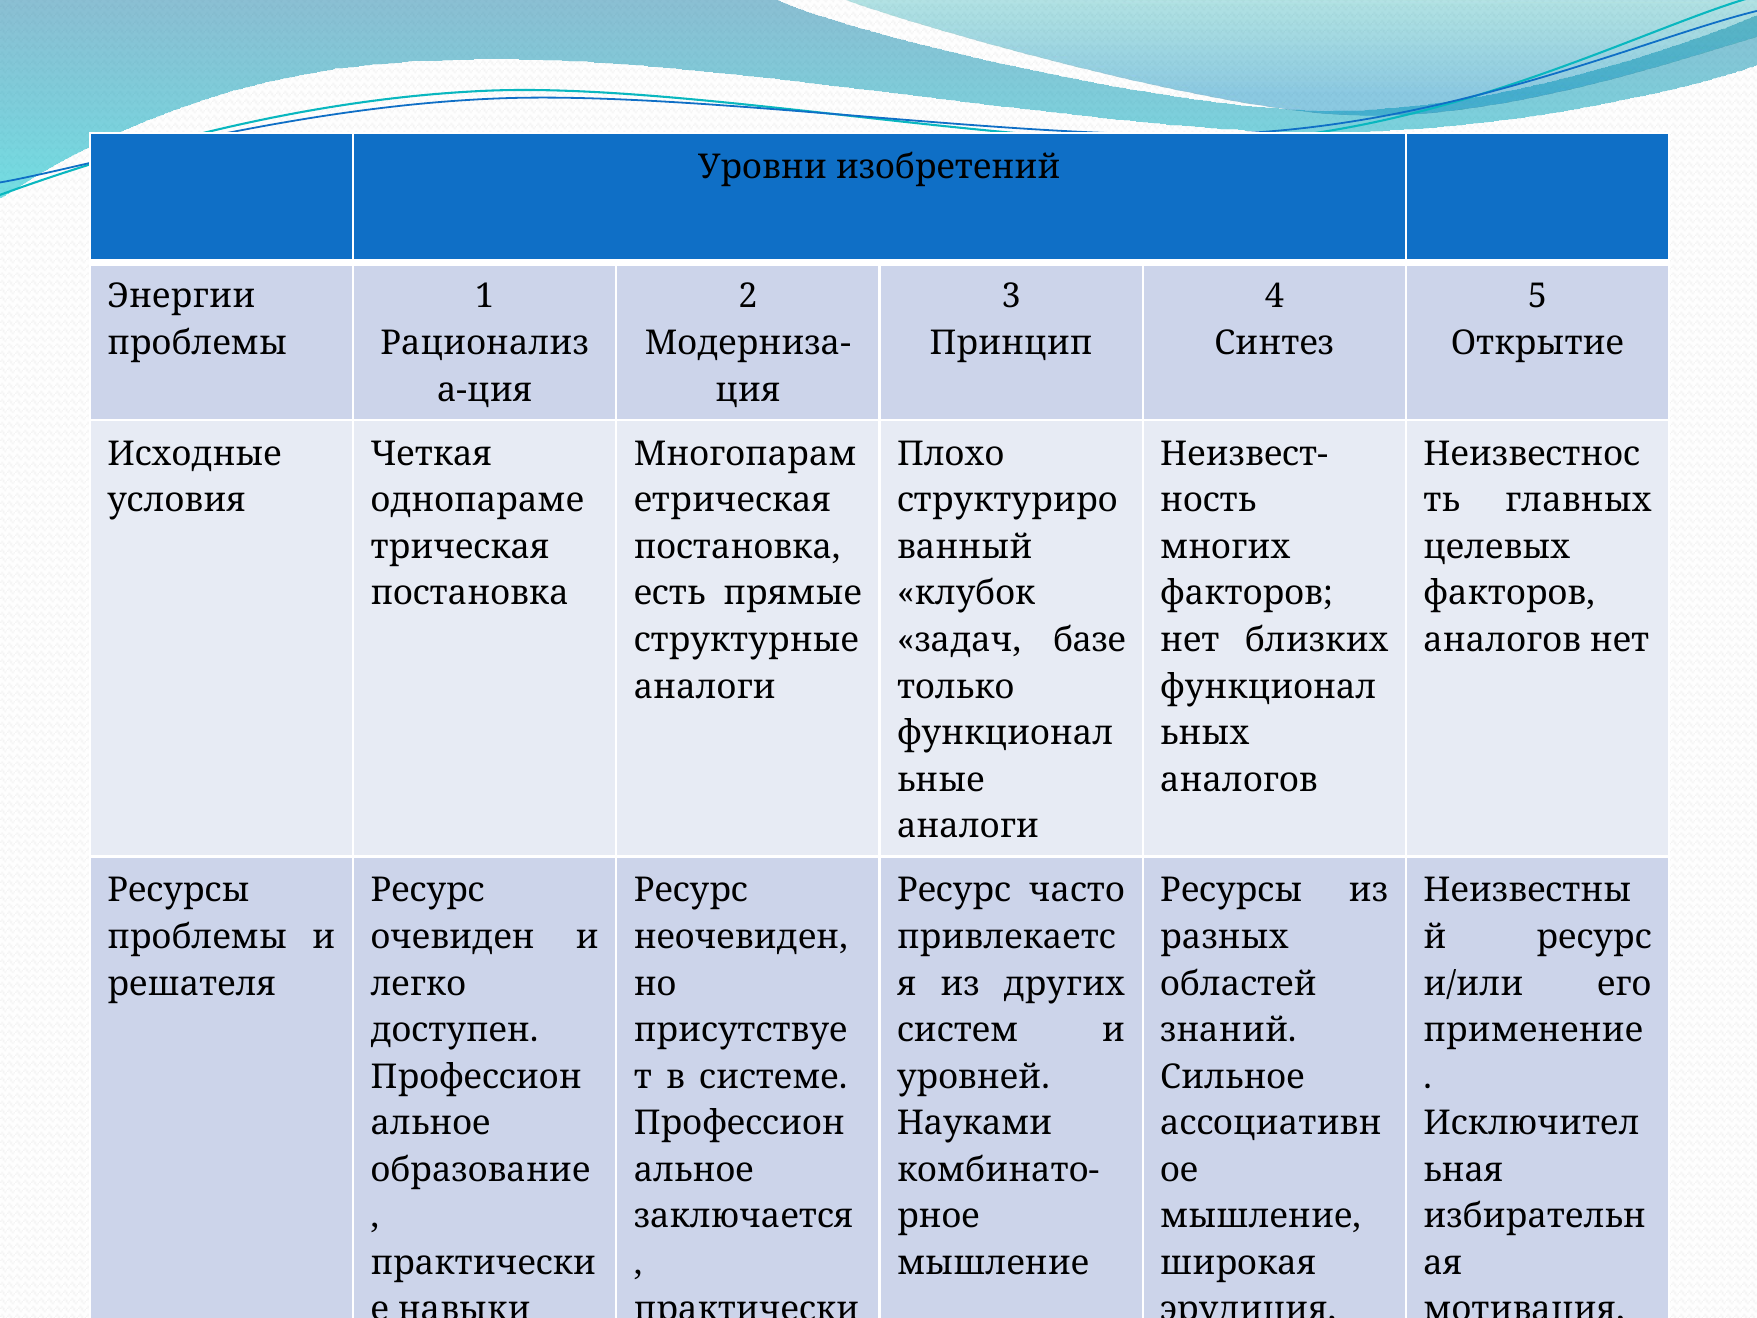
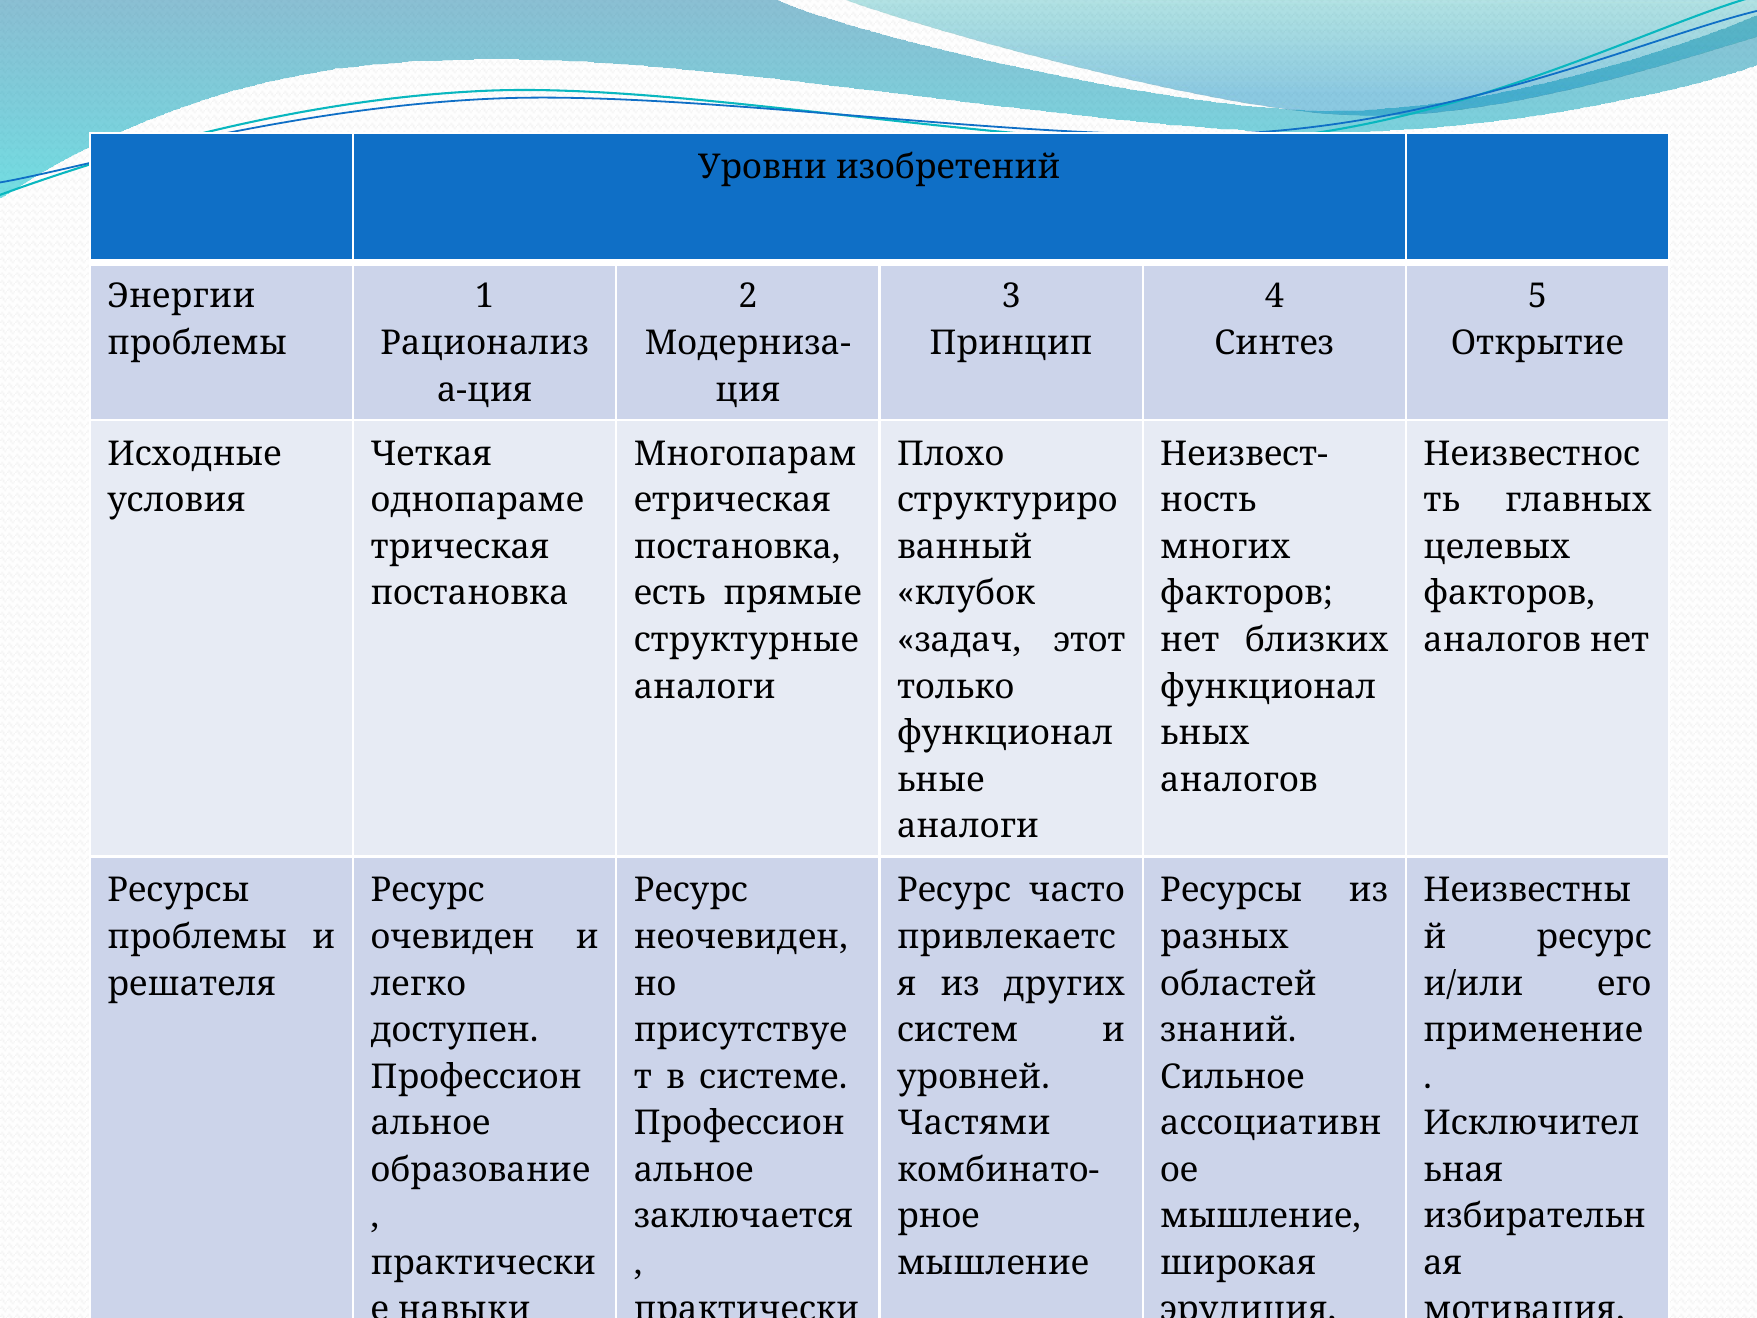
базе: базе -> этот (1089, 640)
Науками: Науками -> Частями (974, 1123)
